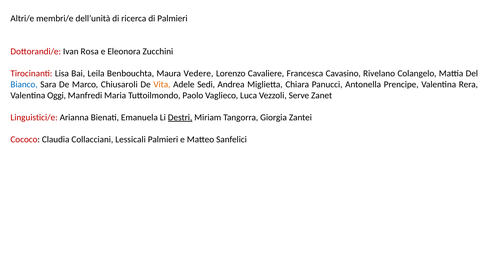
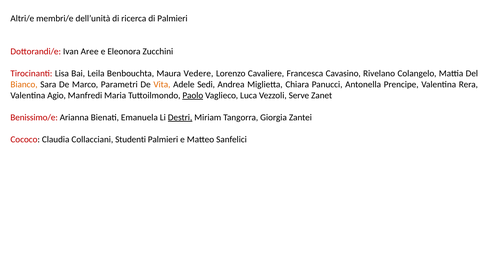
Rosa: Rosa -> Aree (90, 51)
Bianco colour: blue -> orange (24, 84)
Chiusaroli: Chiusaroli -> Parametri (119, 84)
Oggi: Oggi -> Agio (57, 95)
Paolo underline: none -> present (193, 95)
Linguistici/e: Linguistici/e -> Benissimo/e (34, 117)
Lessicali: Lessicali -> Studenti (131, 139)
